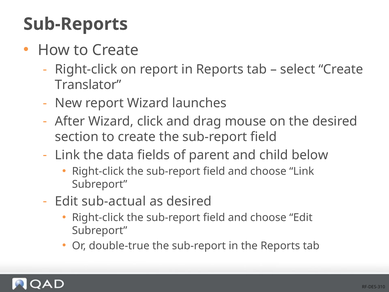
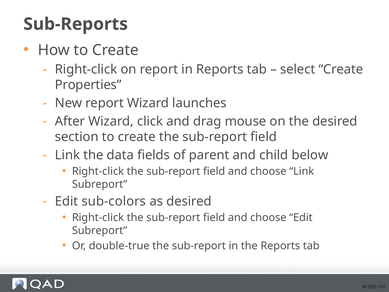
Translator: Translator -> Properties (88, 85)
sub-actual: sub-actual -> sub-colors (114, 201)
